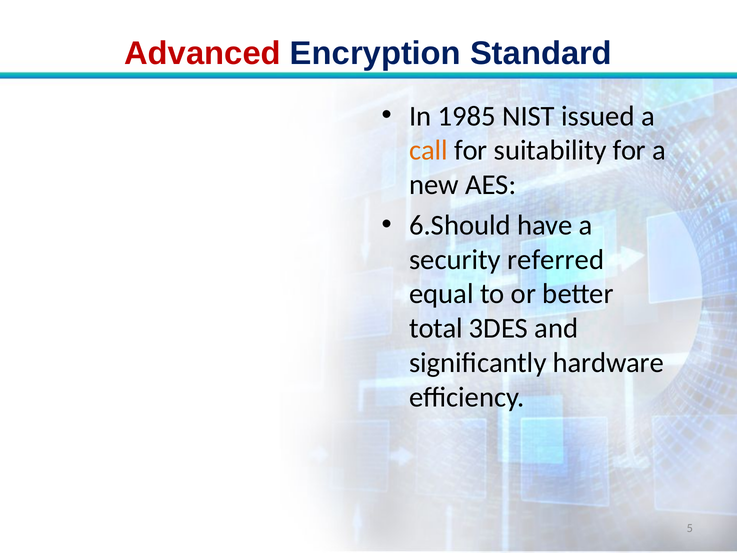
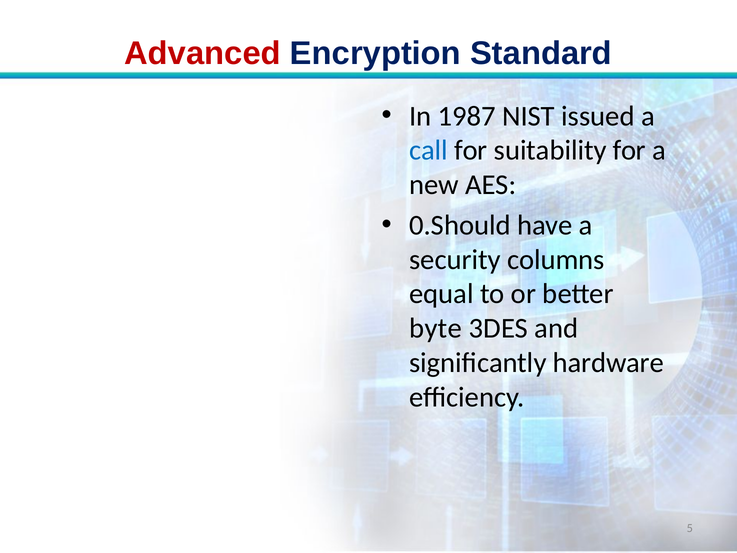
1985: 1985 -> 1987 (467, 116)
call colour: orange -> blue (429, 150)
6.Should: 6.Should -> 0.Should (460, 225)
referred: referred -> columns (556, 259)
total: total -> byte (436, 328)
